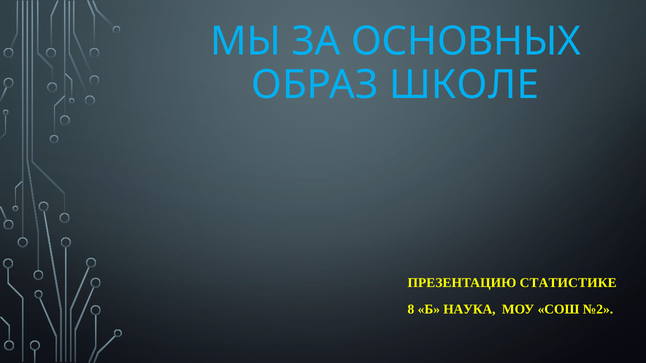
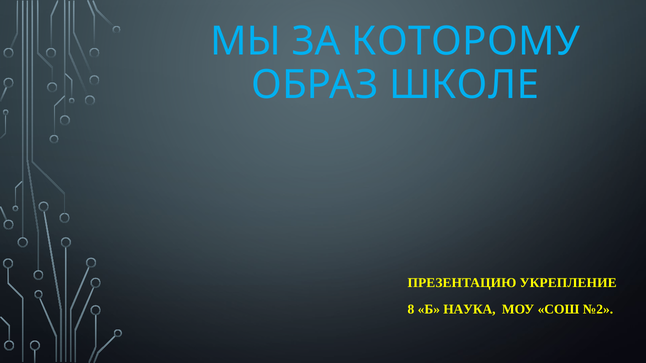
ОСНОВНЫХ: ОСНОВНЫХ -> КОТОРОМУ (466, 42)
СТАТИСТИКЕ: СТАТИСТИКЕ -> УКРЕПЛЕНИЕ (568, 283)
